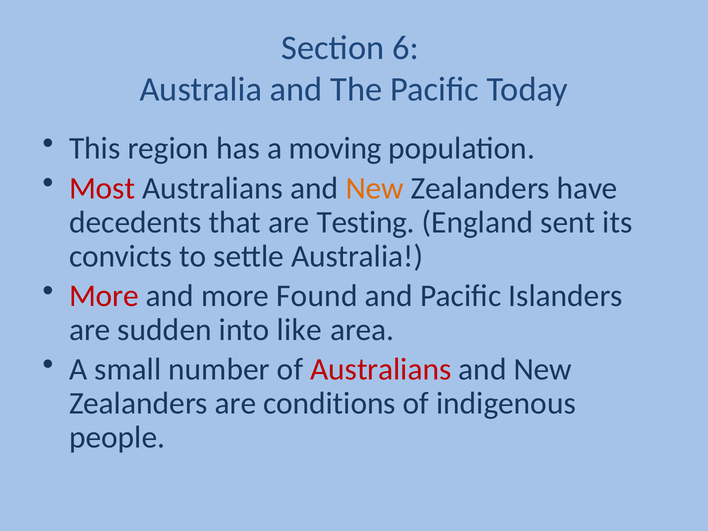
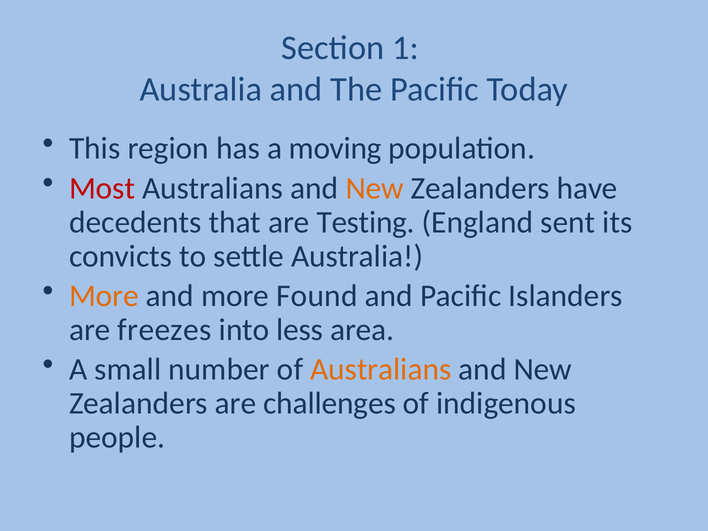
6: 6 -> 1 (405, 48)
More colour: red -> orange (104, 296)
sudden: sudden -> freezes (164, 330)
like: like -> less (300, 330)
Australians colour: red -> orange (381, 370)
conditions: conditions -> challenges (330, 404)
